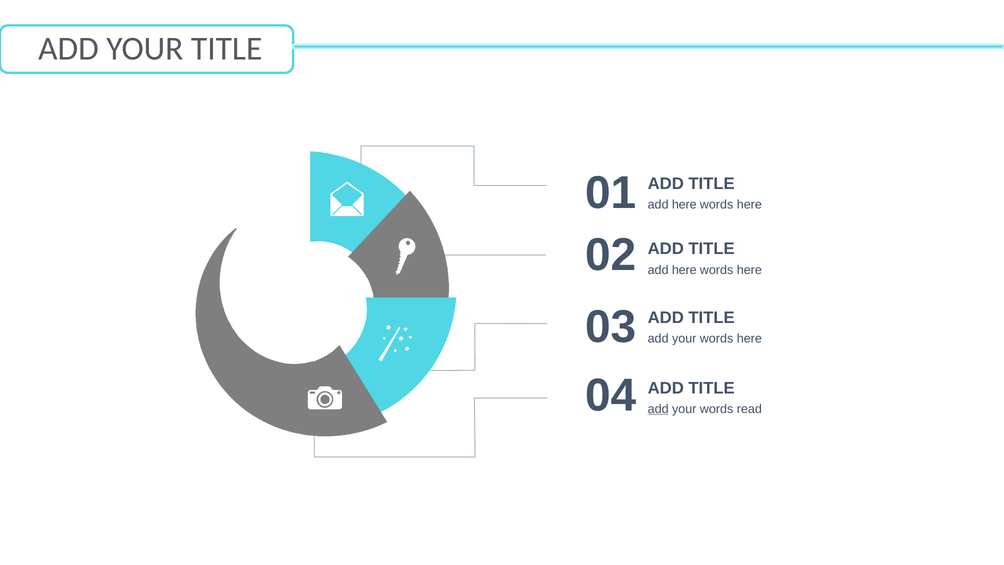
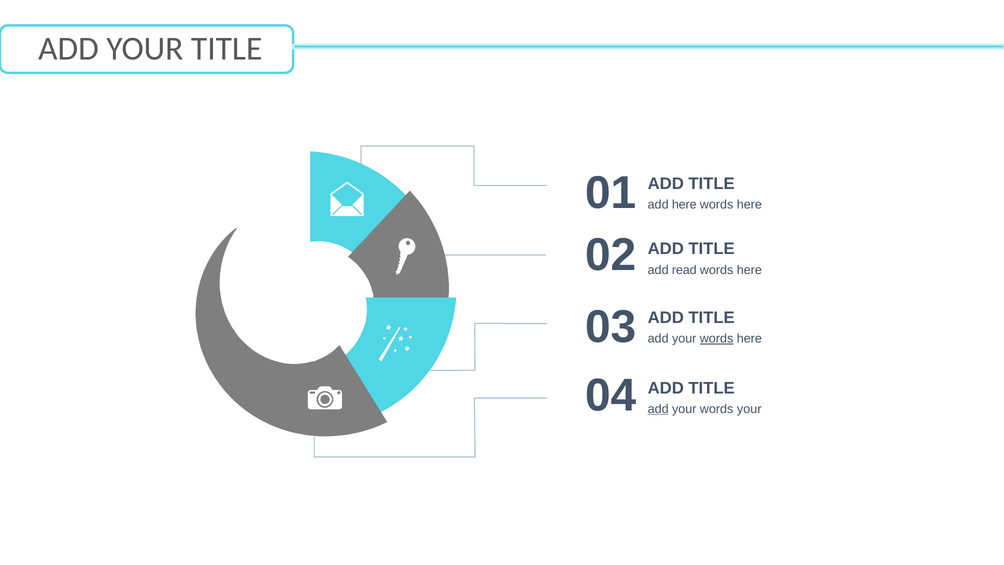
here: here -> read (684, 270)
words underline: none -> present (717, 338)
words read: read -> your (749, 409)
